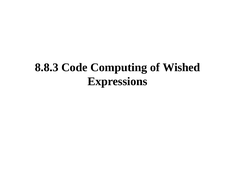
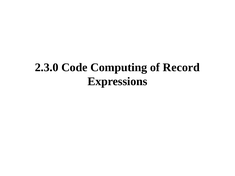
8.8.3: 8.8.3 -> 2.3.0 (47, 67)
Wished: Wished -> Record (181, 67)
